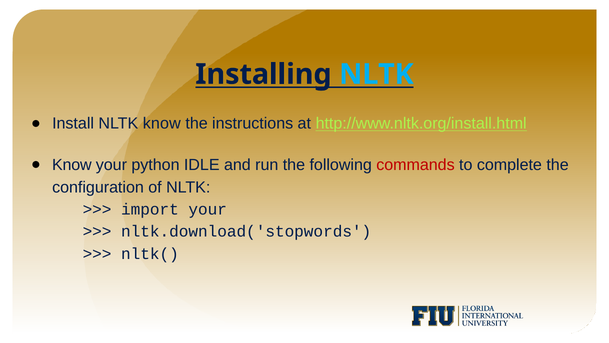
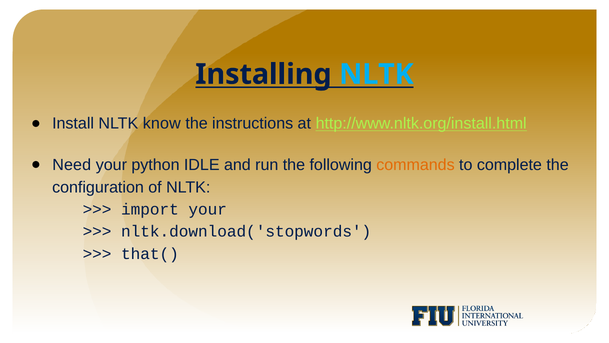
Know: Know -> Need (72, 165)
commands colour: red -> orange (416, 165)
nltk(: nltk( -> that( (150, 254)
